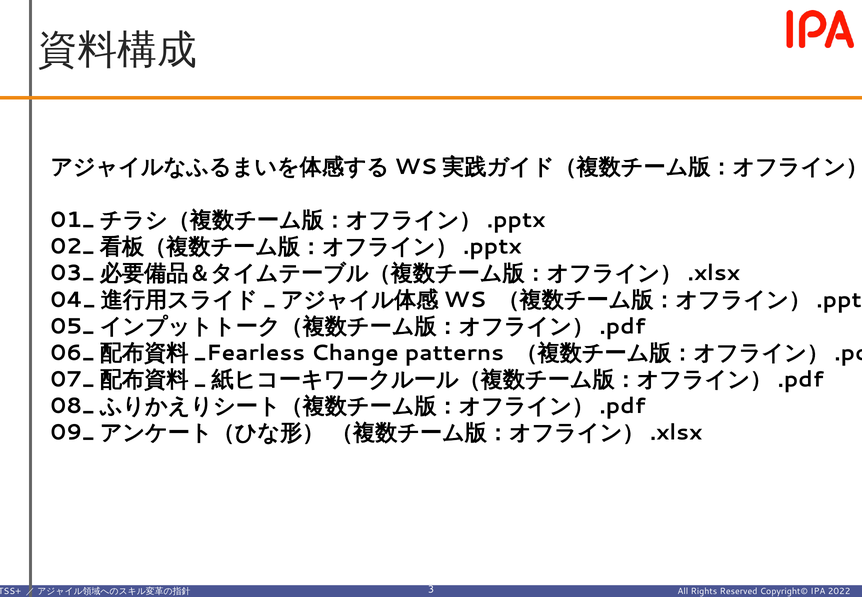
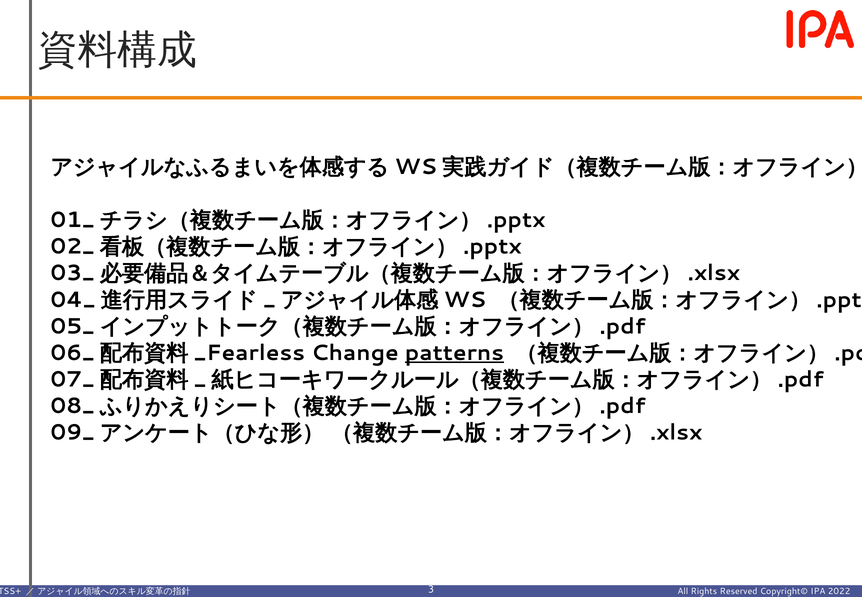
patterns underline: none -> present (454, 353)
